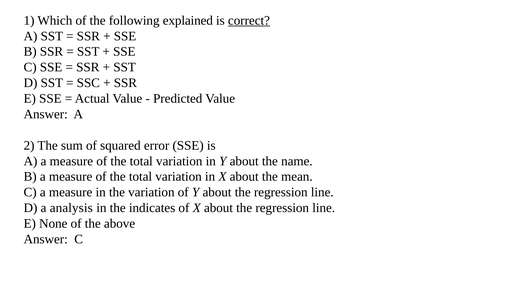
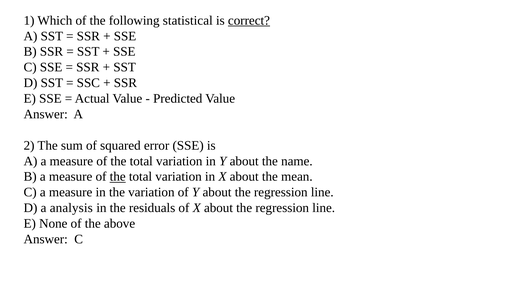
explained: explained -> statistical (188, 20)
the underline: none -> present (118, 177)
indicates: indicates -> residuals (152, 208)
